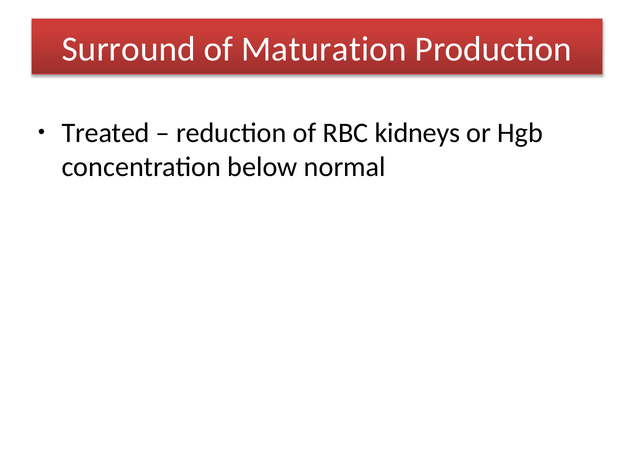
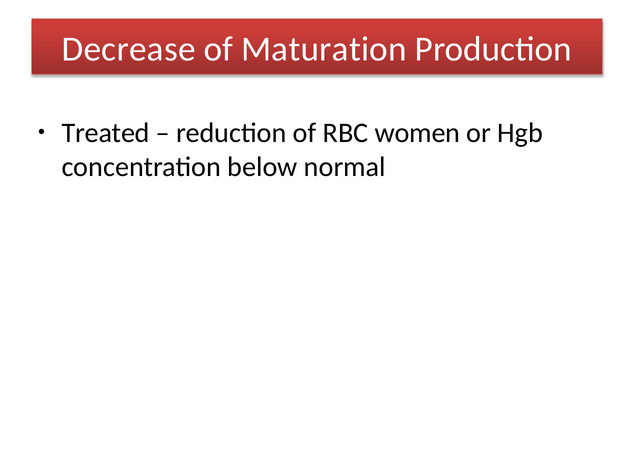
Surround: Surround -> Decrease (129, 49)
kidneys: kidneys -> women (417, 133)
